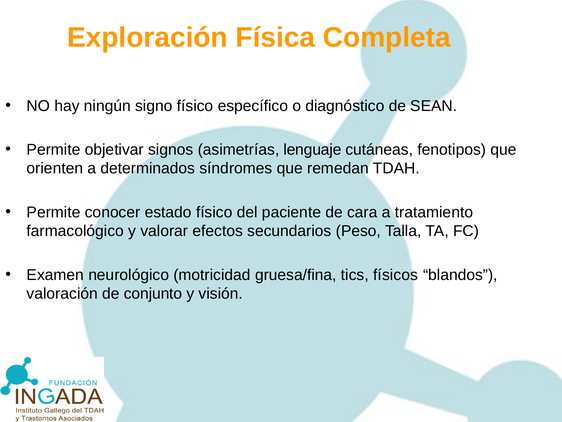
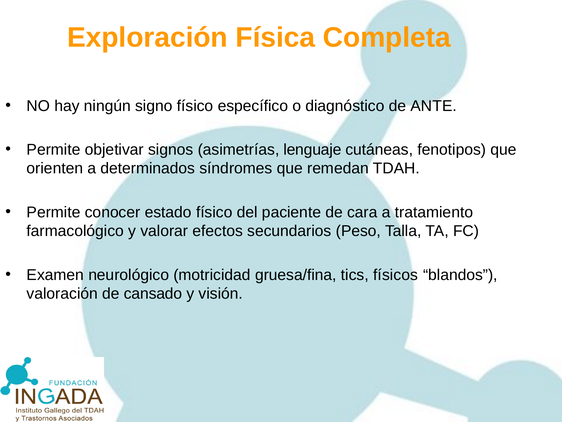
SEAN: SEAN -> ANTE (434, 106)
conjunto: conjunto -> cansado (153, 293)
